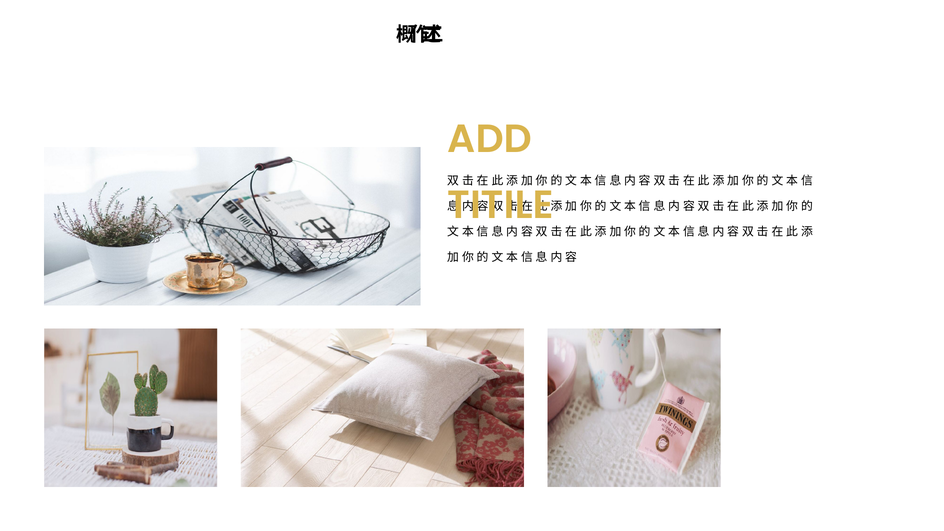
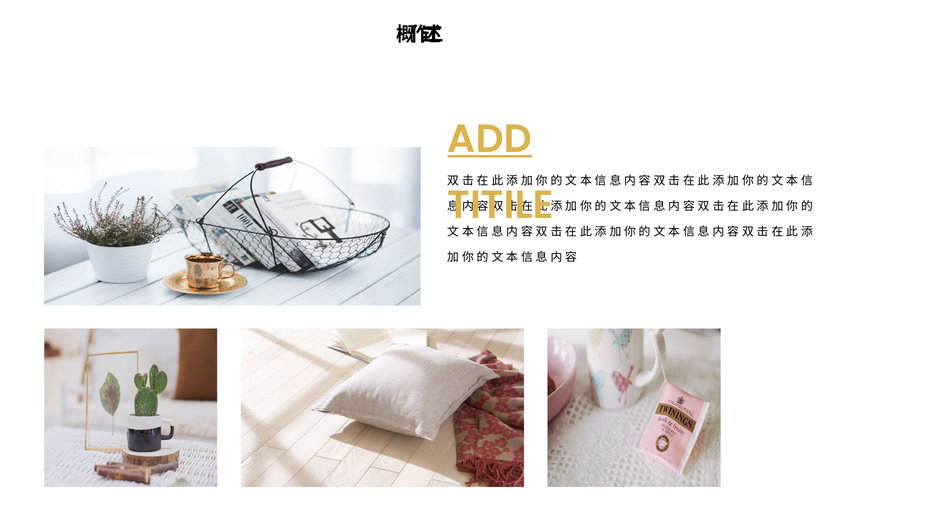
ADD underline: none -> present (490, 139)
